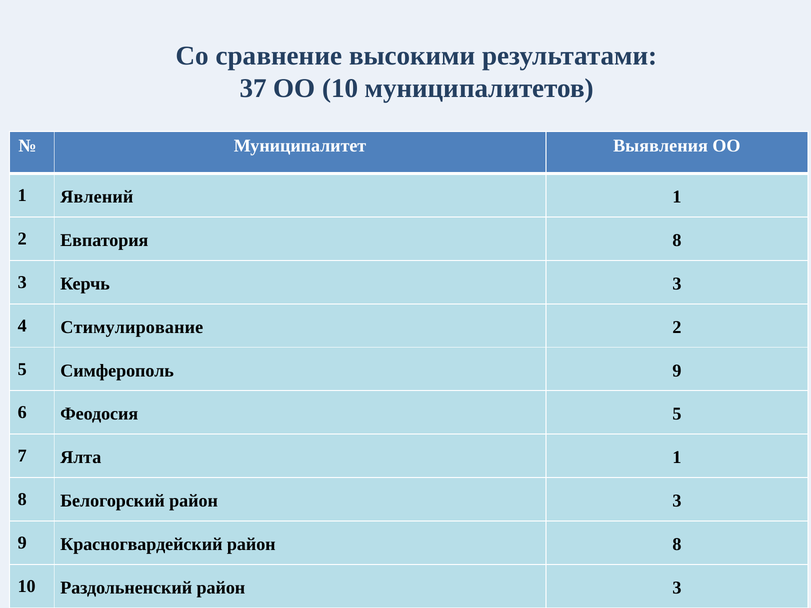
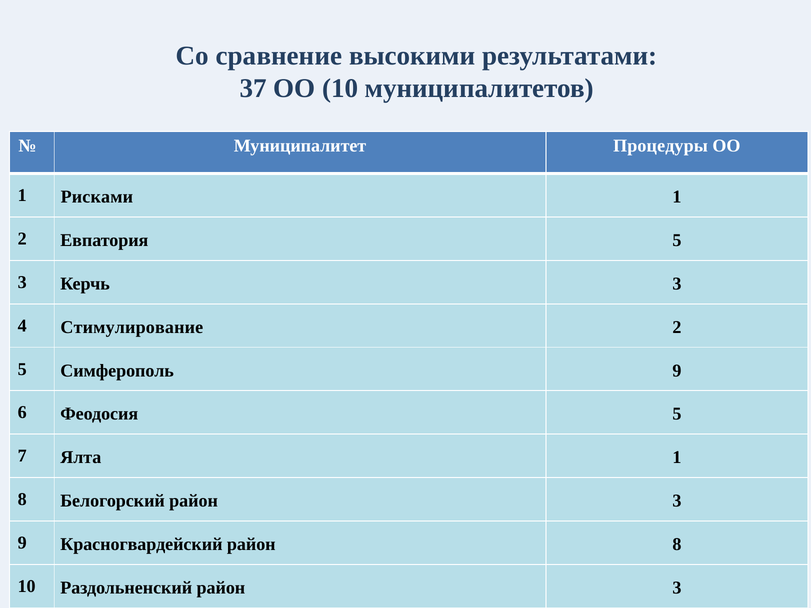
Выявления: Выявления -> Процедуры (661, 146)
Явлений: Явлений -> Рисками (97, 197)
Евпатория 8: 8 -> 5 (677, 240)
